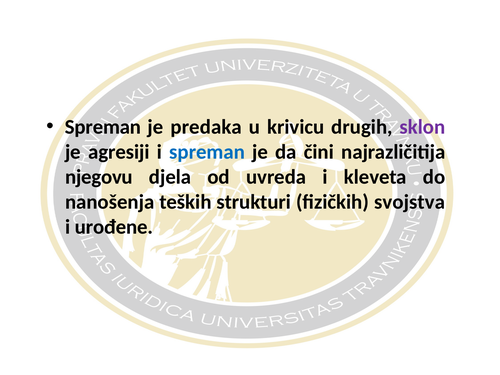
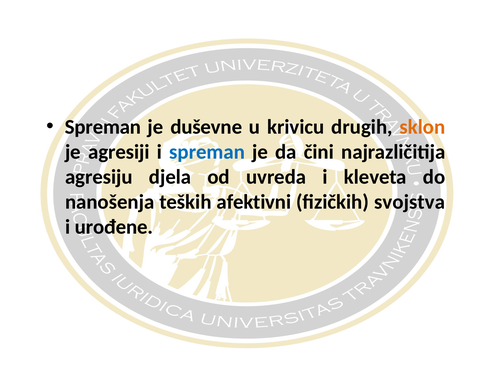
predaka: predaka -> duševne (206, 127)
sklon colour: purple -> orange (422, 127)
njegovu: njegovu -> agresiju (99, 177)
strukturi: strukturi -> afektivni (254, 202)
